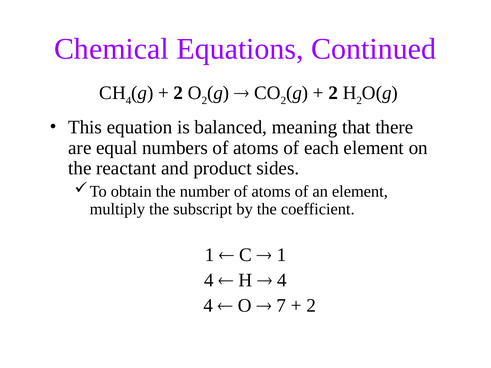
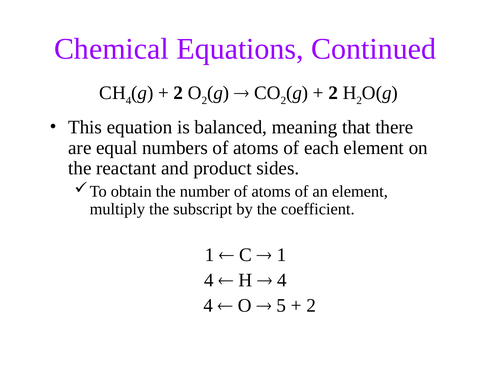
7: 7 -> 5 (281, 306)
